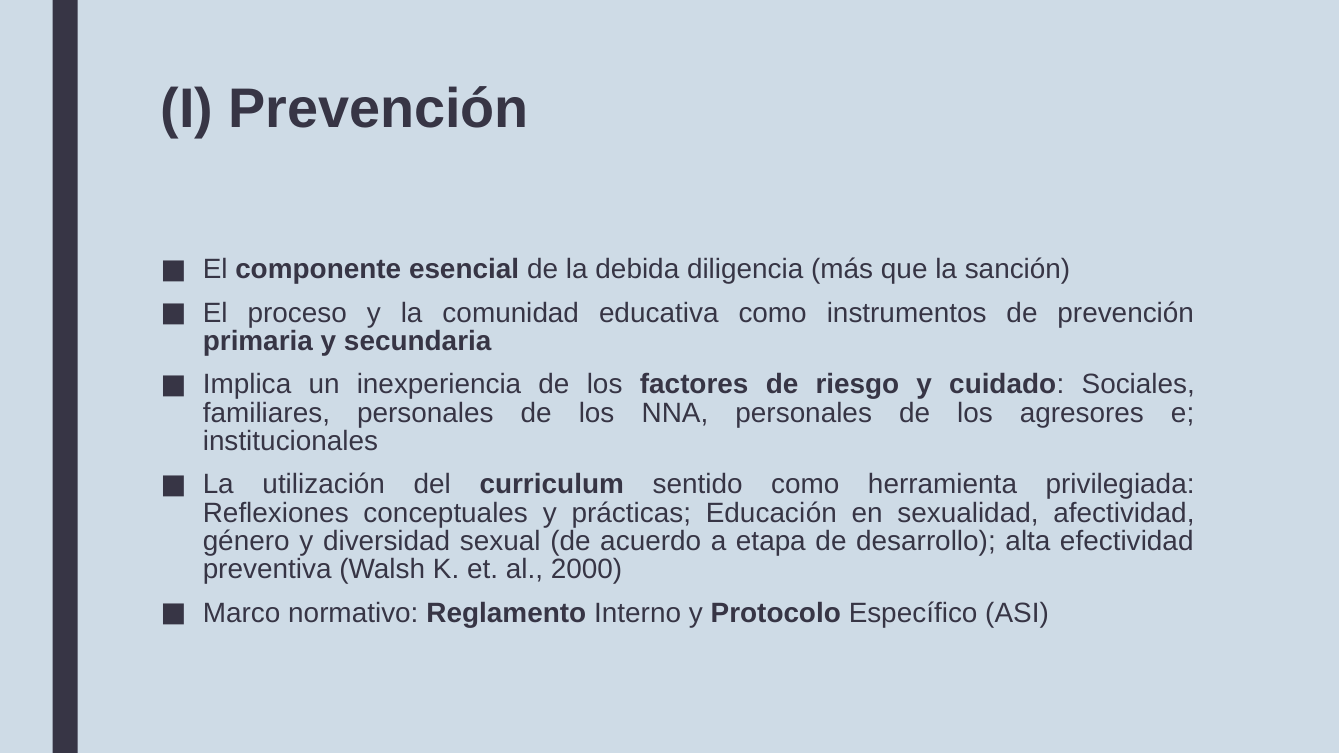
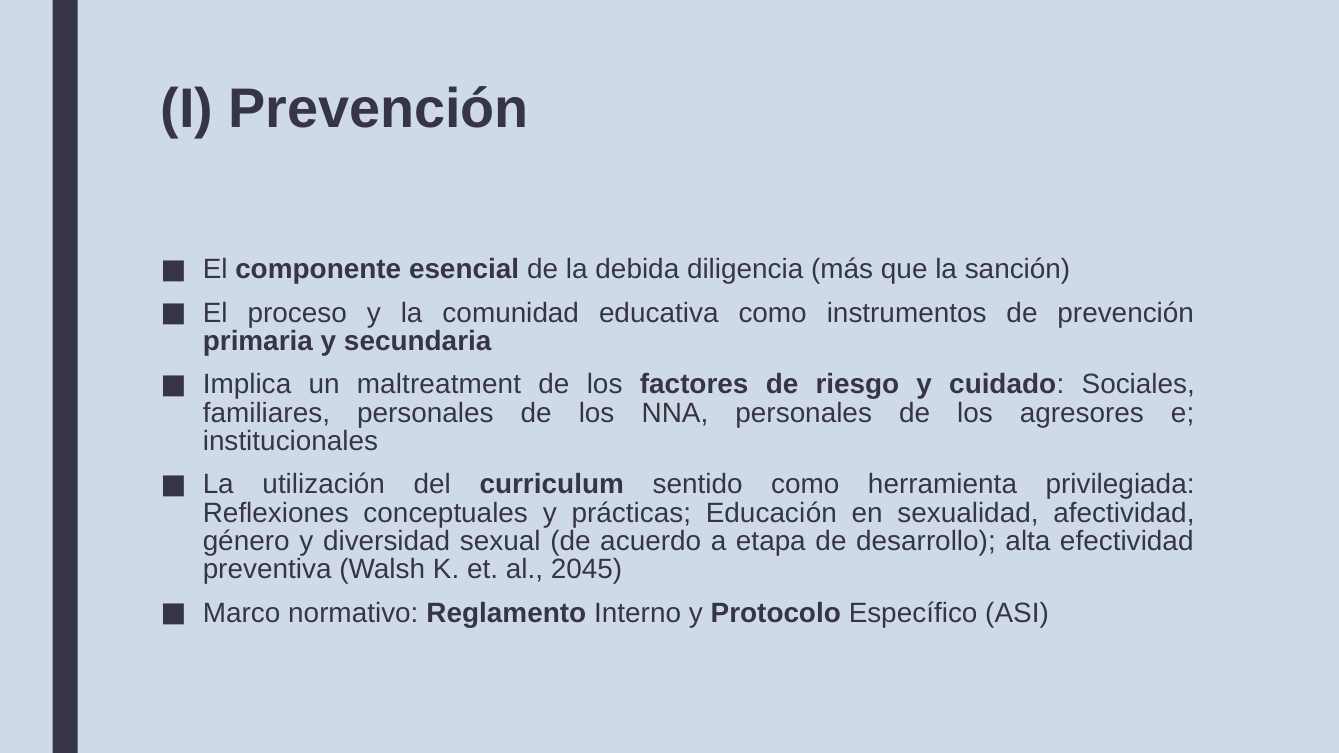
inexperiencia: inexperiencia -> maltreatment (439, 385)
2000: 2000 -> 2045 (587, 570)
